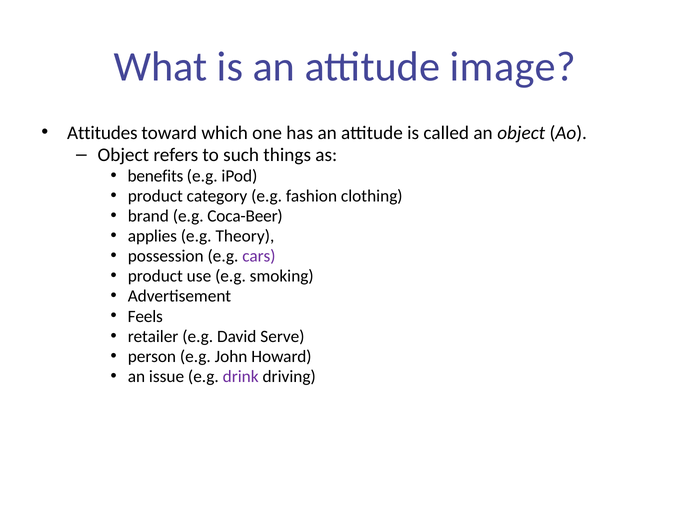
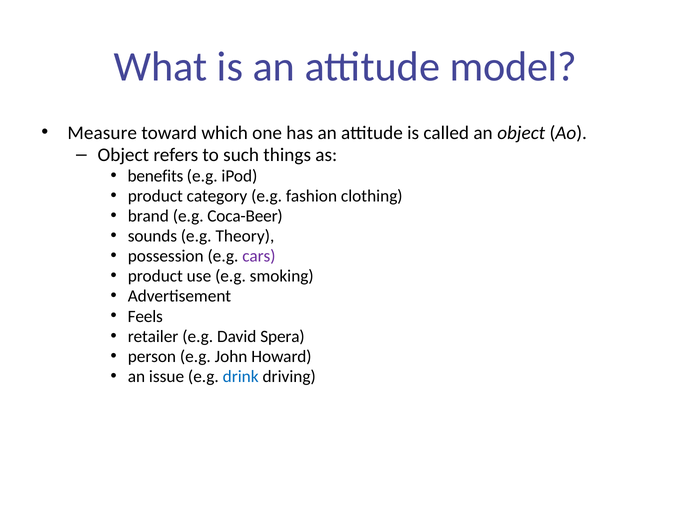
image: image -> model (513, 67)
Attitudes: Attitudes -> Measure (102, 133)
applies: applies -> sounds (152, 236)
Serve: Serve -> Spera (283, 337)
drink colour: purple -> blue (241, 377)
